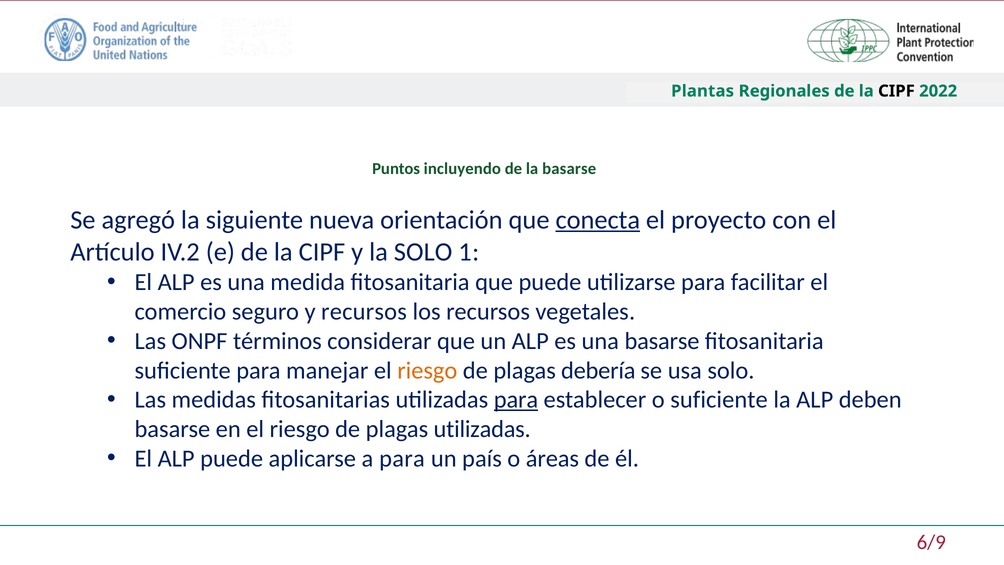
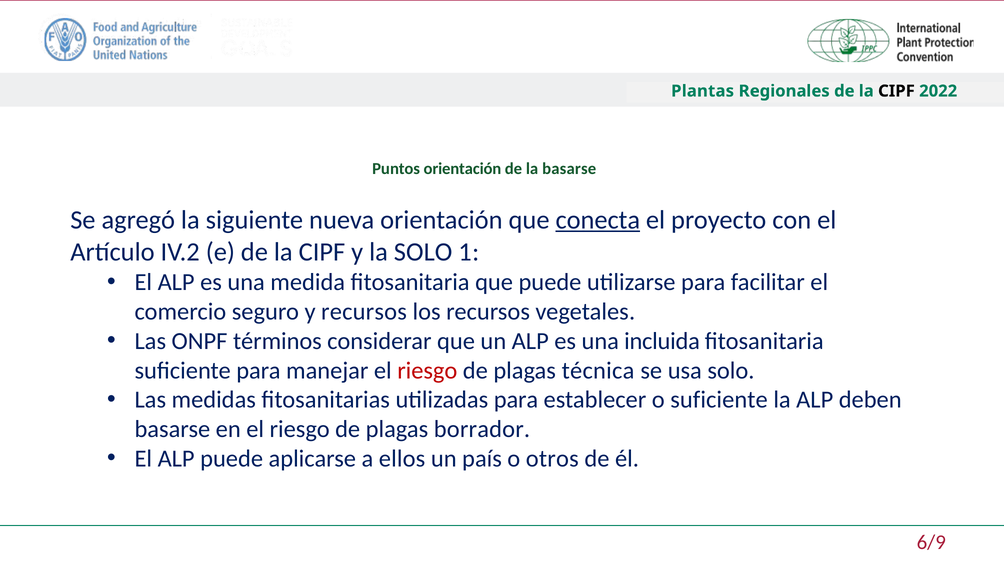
Puntos incluyendo: incluyendo -> orientación (462, 169)
una basarse: basarse -> incluida (662, 341)
riesgo colour: orange -> red (427, 370)
debería: debería -> técnica (598, 370)
para underline: present -> none (516, 400)
plagas utilizadas: utilizadas -> borrador (482, 429)
a para: para -> ellos (402, 458)
áreas: áreas -> otros (552, 458)
